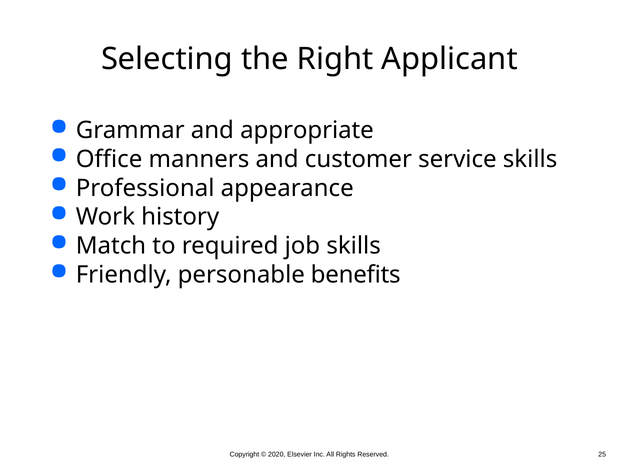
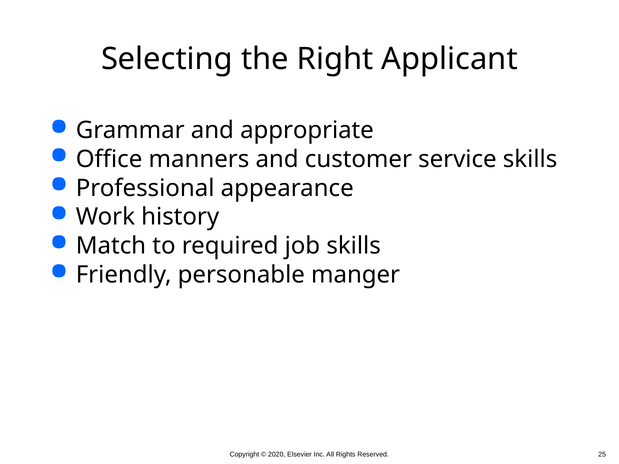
benefits: benefits -> manger (356, 275)
